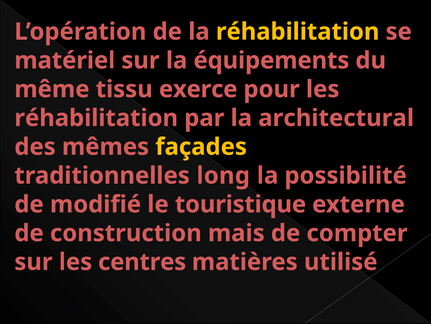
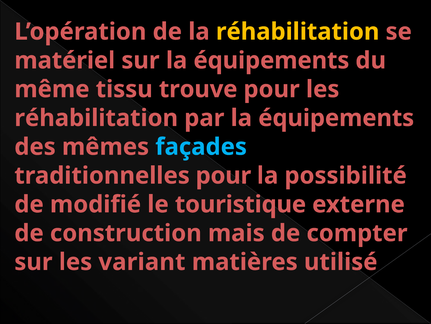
exerce: exerce -> trouve (198, 89)
par la architectural: architectural -> équipements (336, 118)
façades colour: yellow -> light blue (201, 147)
traditionnelles long: long -> pour (223, 175)
centres: centres -> variant (142, 261)
